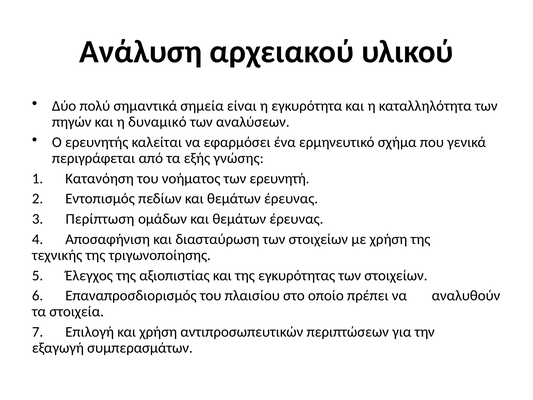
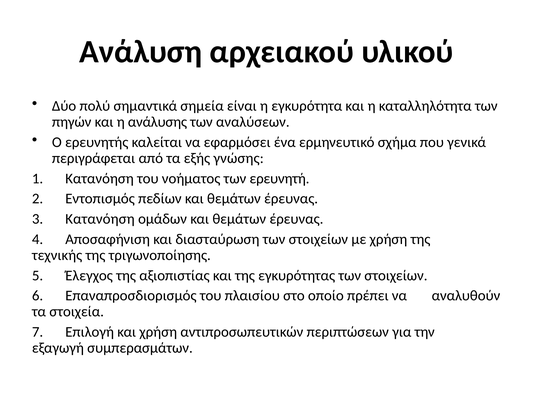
δυναμικό: δυναμικό -> ανάλυσης (157, 122)
3 Περίπτωση: Περίπτωση -> Κατανόηση (100, 219)
